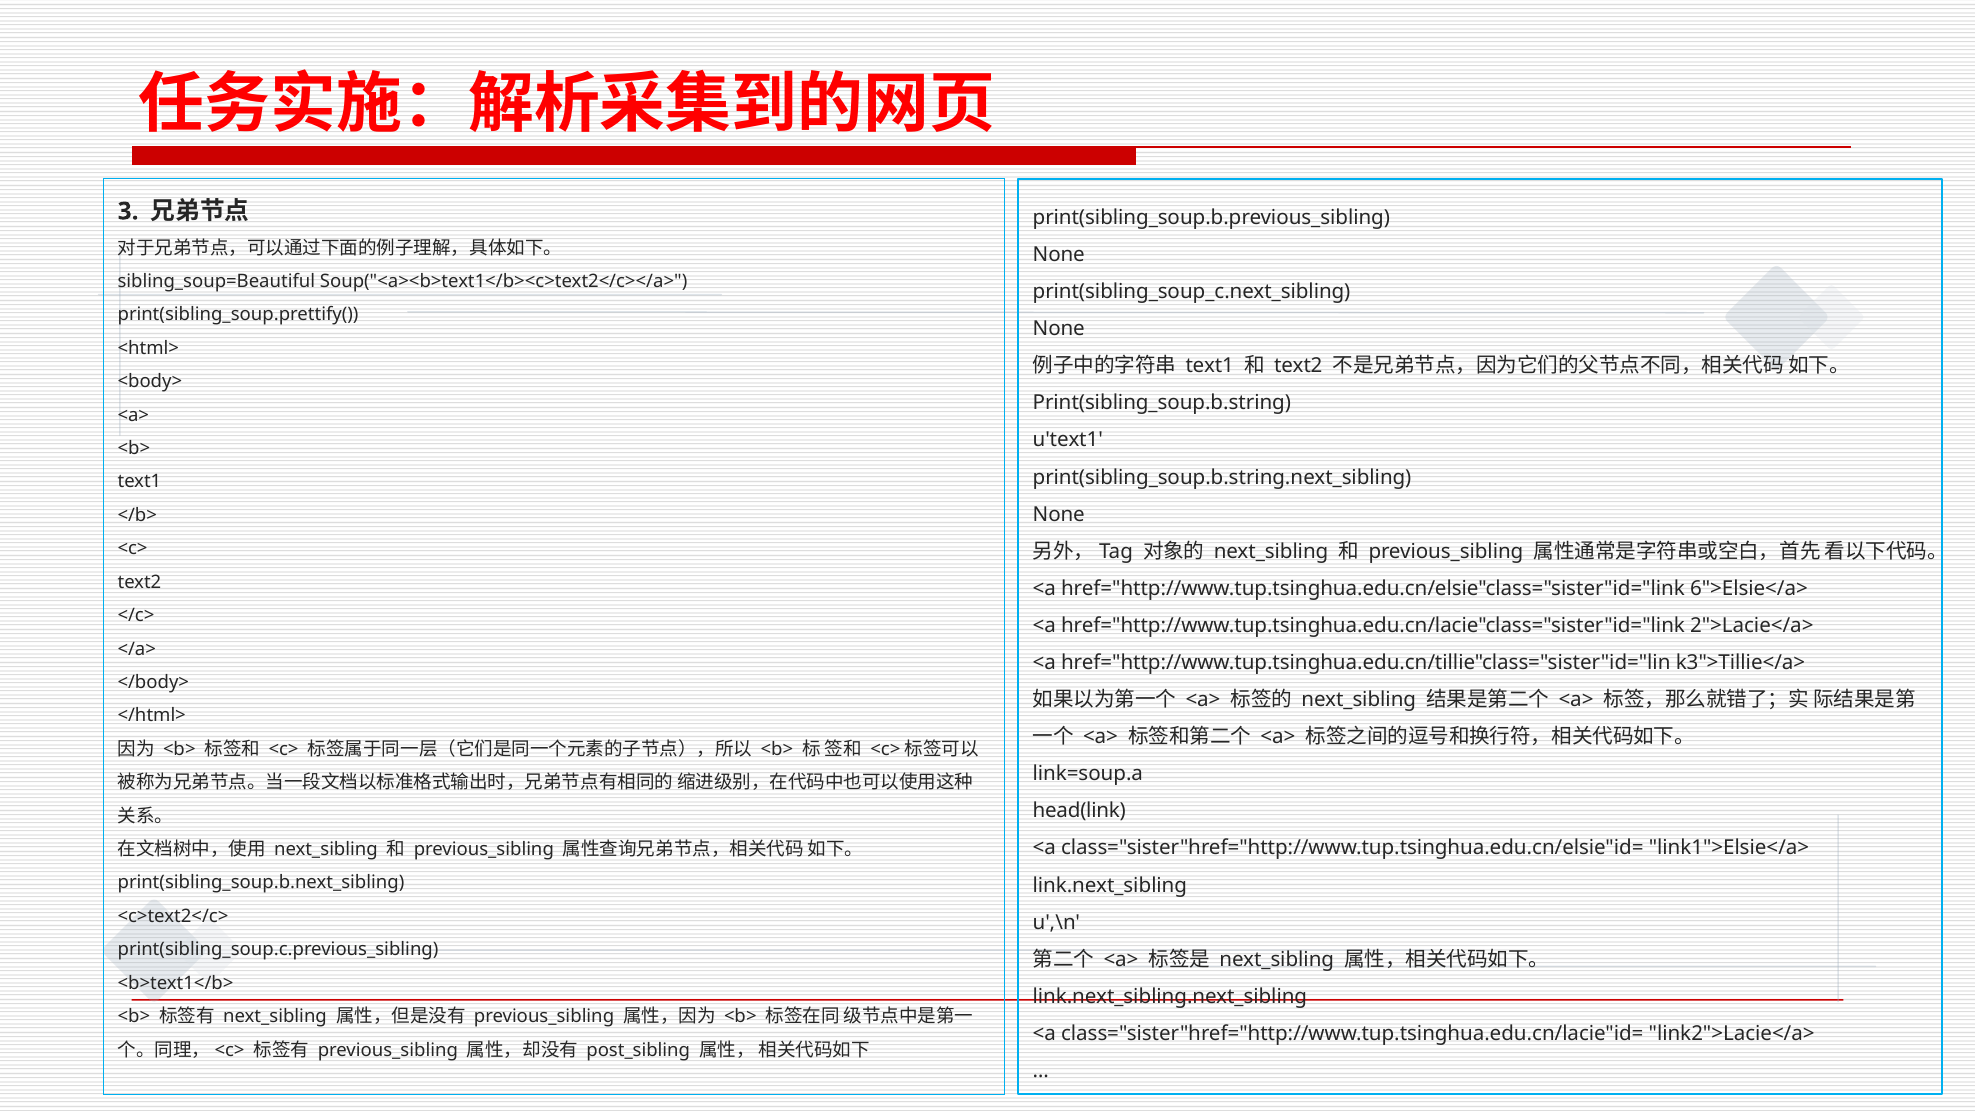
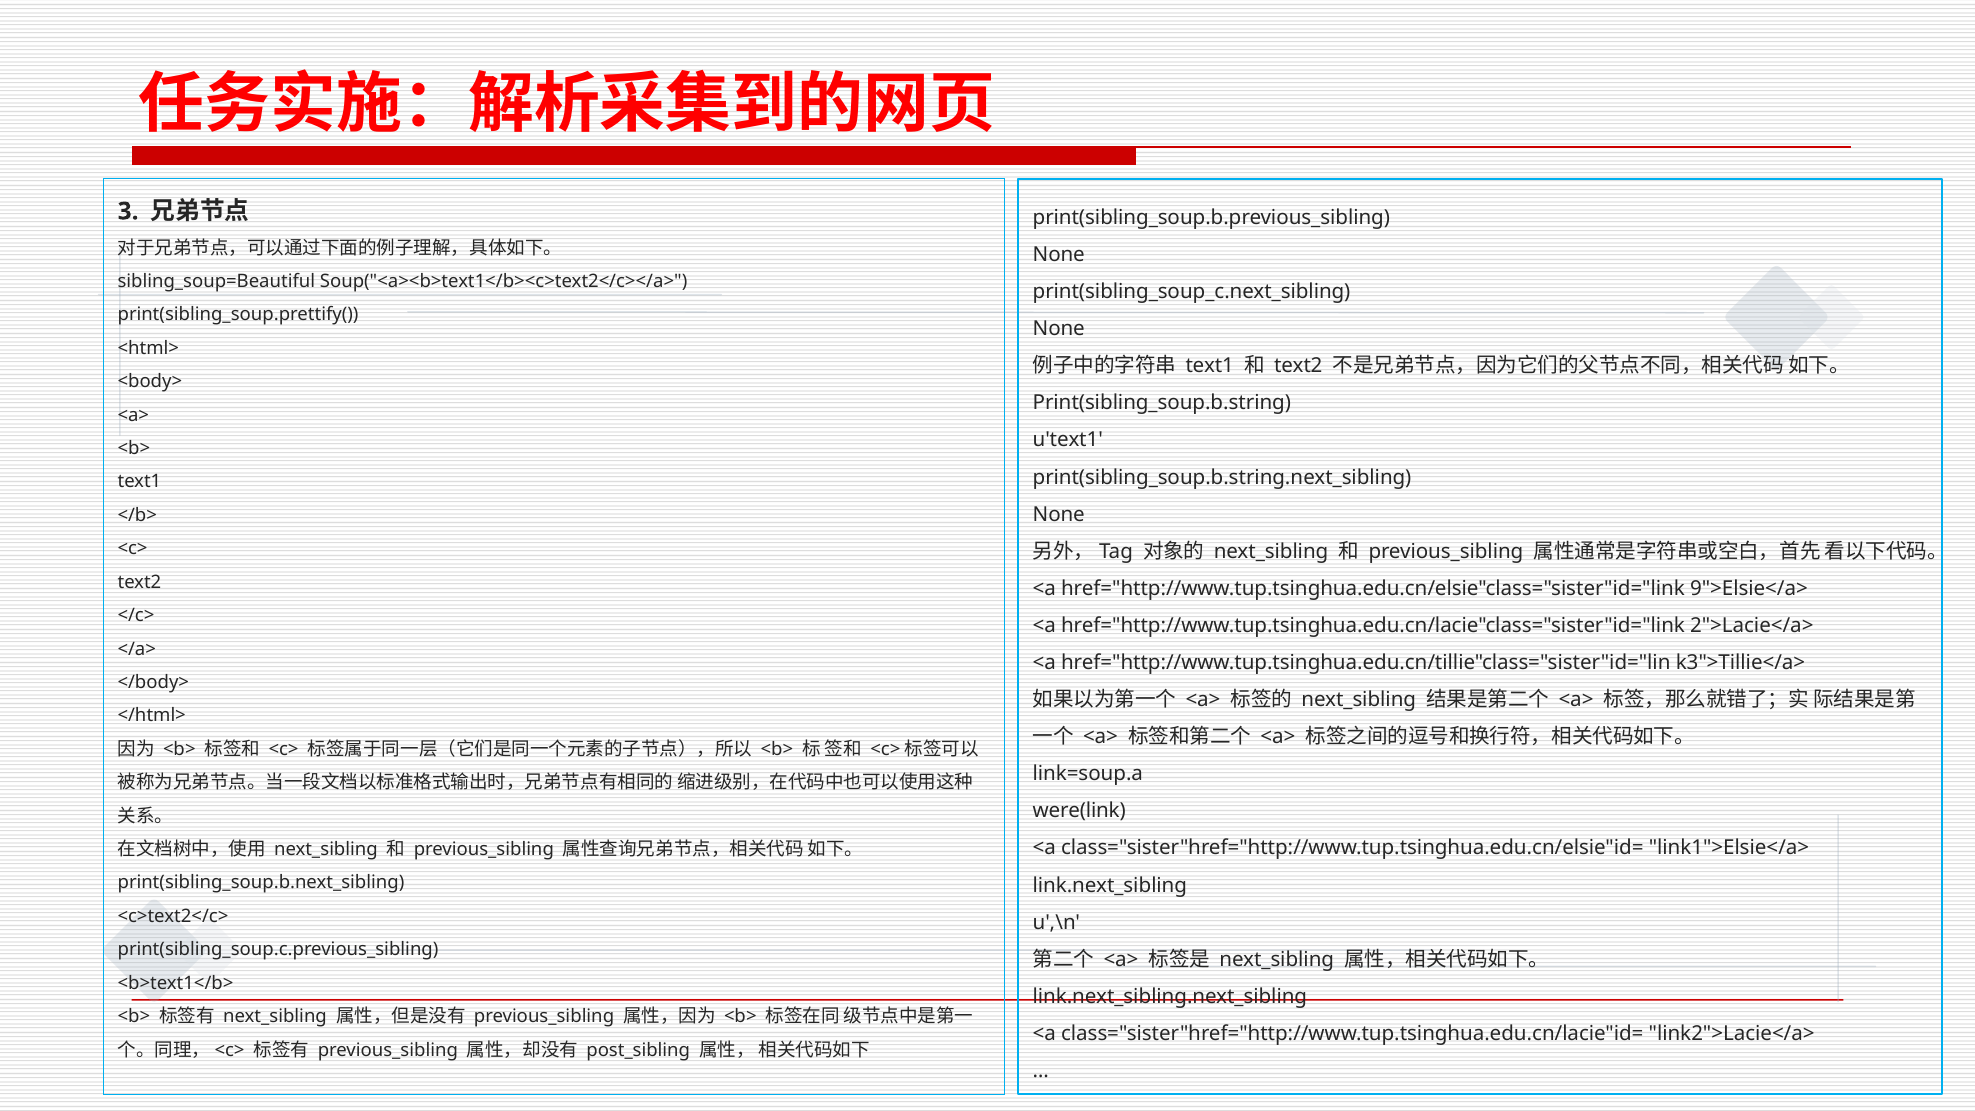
6">Elsie</a>: 6">Elsie</a> -> 9">Elsie</a> (1749, 589)
head(link: head(link -> were(link (1079, 811)
